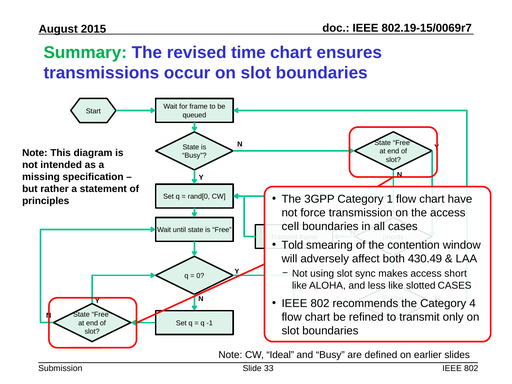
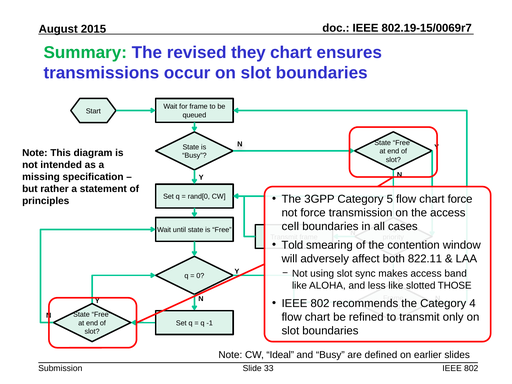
time: time -> they (248, 52)
1: 1 -> 5 (390, 199)
chart have: have -> force (460, 199)
430.49: 430.49 -> 822.11 (425, 259)
short: short -> band (456, 274)
slotted CASES: CASES -> THOSE (455, 286)
